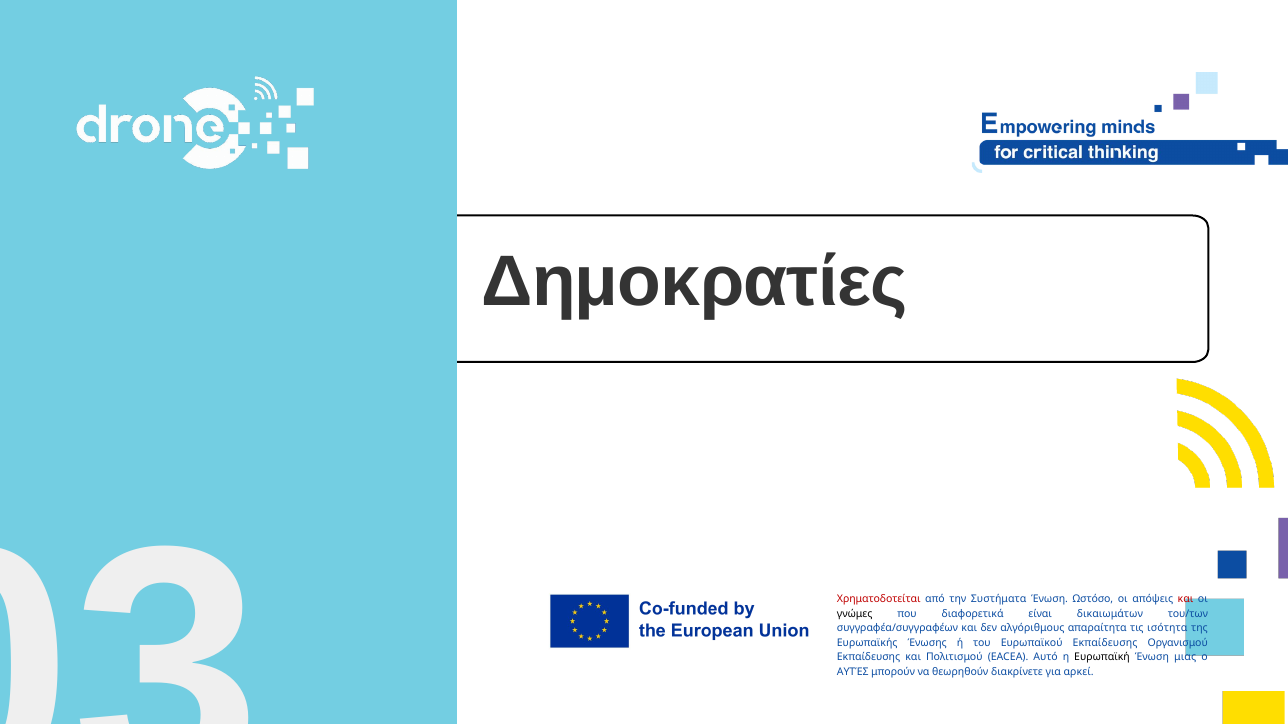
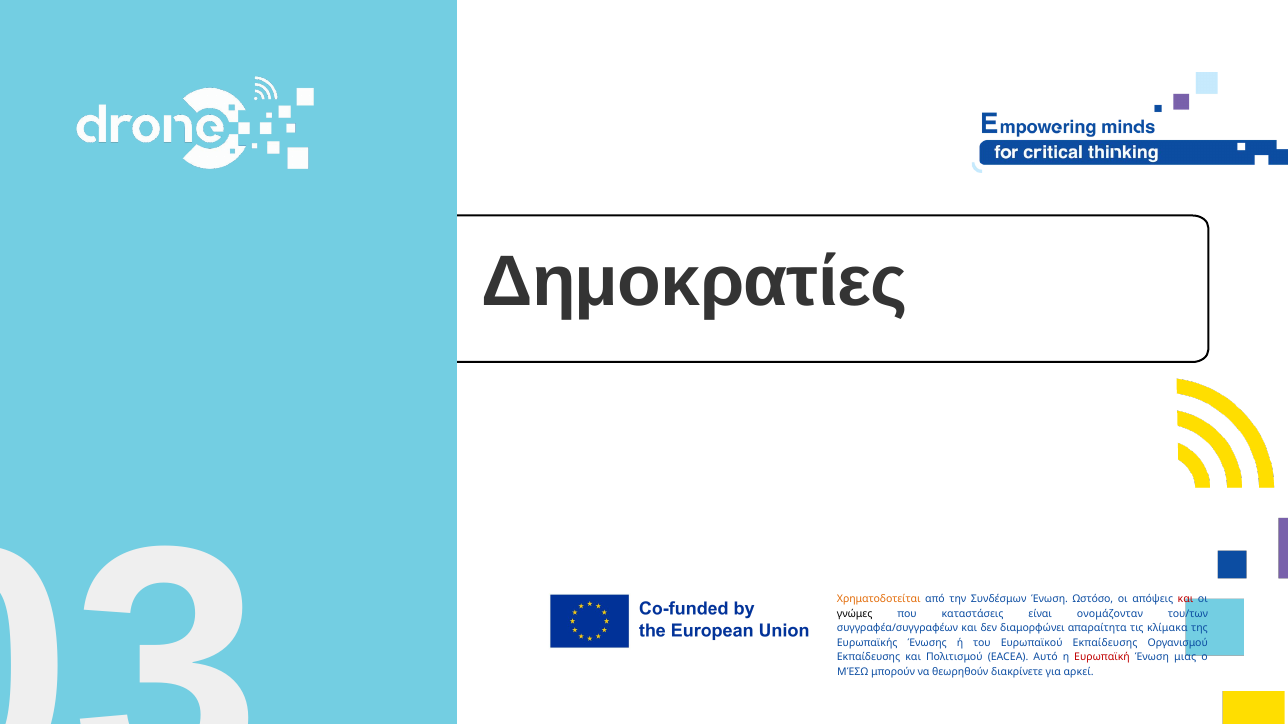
Χρηματοδοτείται colour: red -> orange (879, 599)
Συστήματα: Συστήματα -> Συνδέσμων (999, 599)
διαφορετικά: διαφορετικά -> καταστάσεις (973, 614)
δικαιωμάτων: δικαιωμάτων -> ονομάζονταν (1110, 614)
αλγόριθμους: αλγόριθμους -> διαμορφώνει (1032, 629)
ισότητα: ισότητα -> κλίμακα (1167, 629)
Ευρωπαϊκή colour: black -> red (1102, 658)
ΑΥΤΈΣ: ΑΥΤΈΣ -> ΜΈΣΩ (853, 672)
